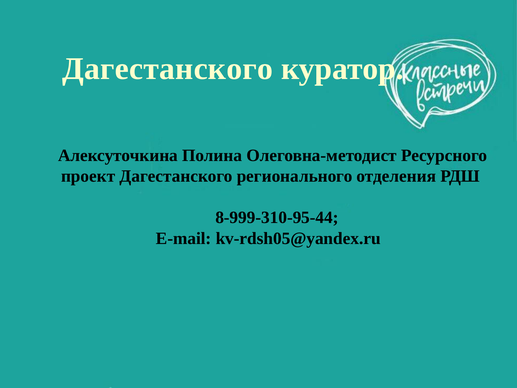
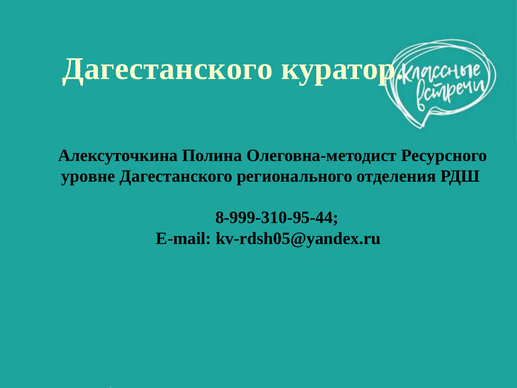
проект: проект -> уровне (88, 176)
